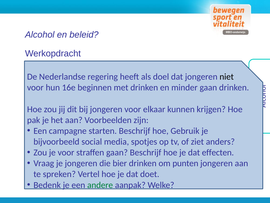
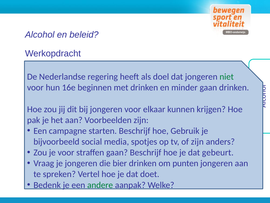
niet colour: black -> green (227, 77)
of ziet: ziet -> zijn (197, 141)
effecten: effecten -> gebeurt (218, 152)
